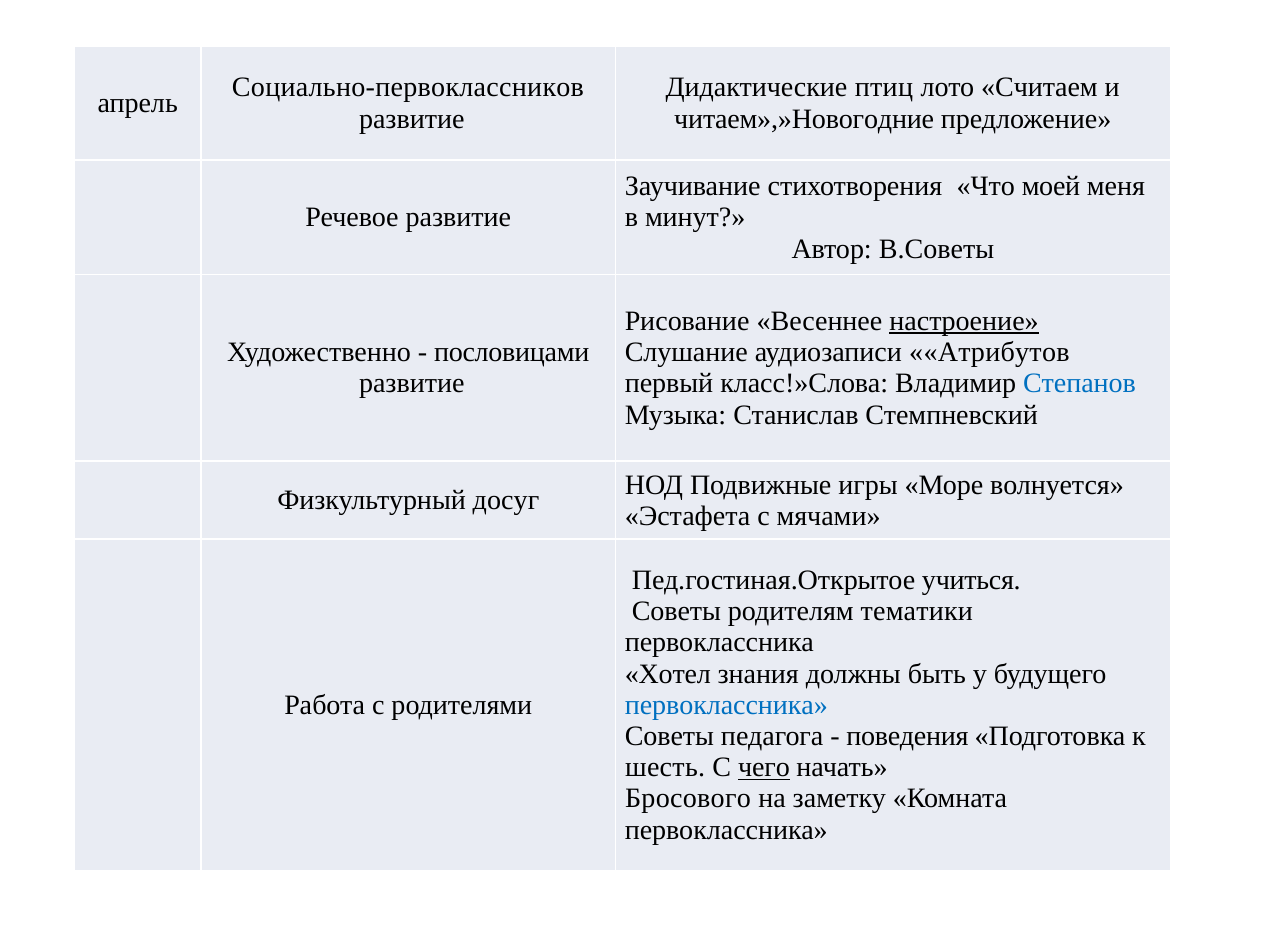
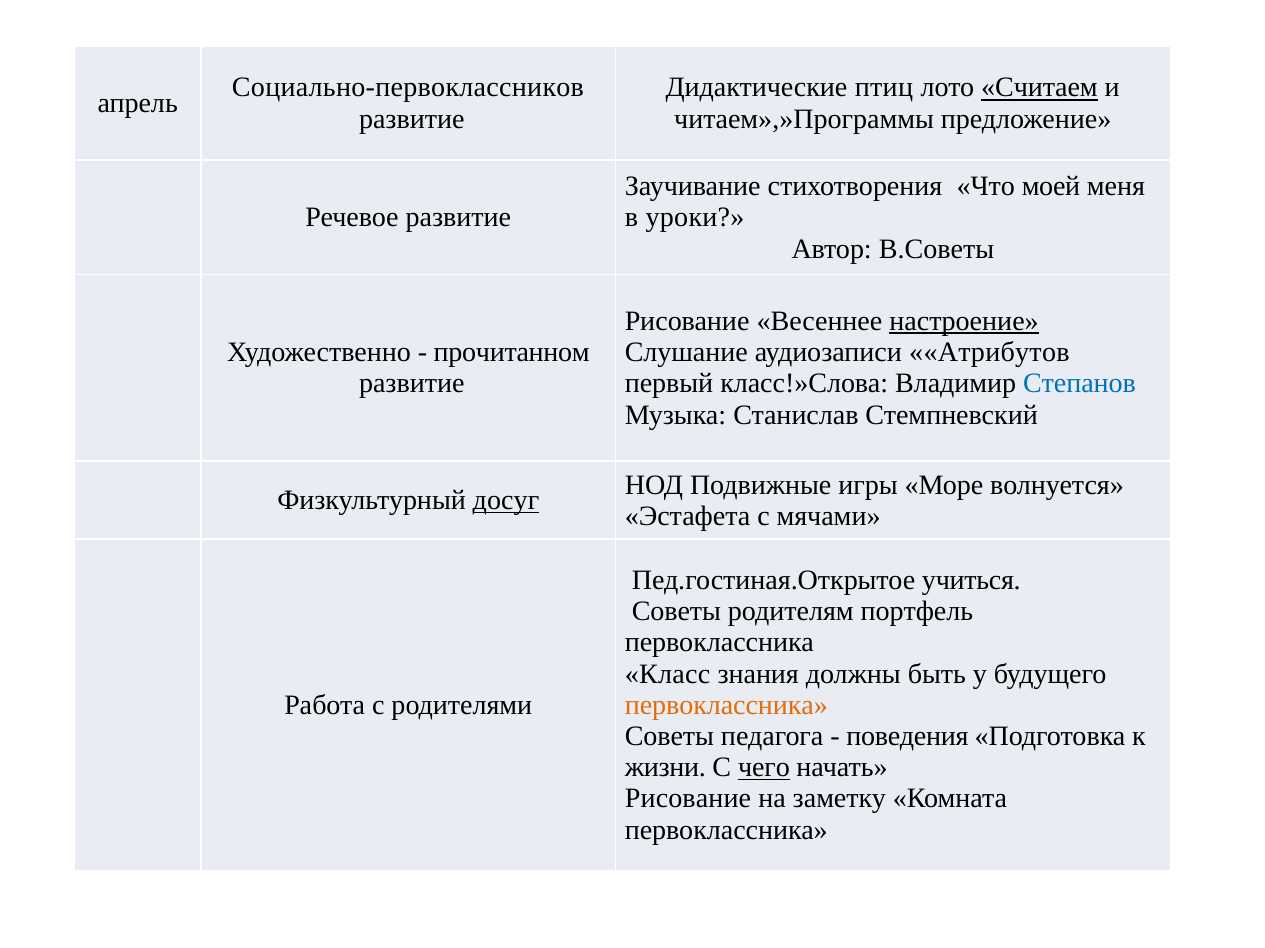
Считаем underline: none -> present (1039, 88)
читаем»,»Новогодние: читаем»,»Новогодние -> читаем»,»Программы (804, 119)
минут: минут -> уроки (695, 218)
пословицами: пословицами -> прочитанном (512, 353)
досуг underline: none -> present (506, 501)
тематики: тематики -> портфель (917, 612)
Хотел: Хотел -> Класс (668, 674)
первоклассника colour: blue -> orange (726, 706)
шесть: шесть -> жизни (665, 768)
Бросового: Бросового -> Рисование (688, 799)
